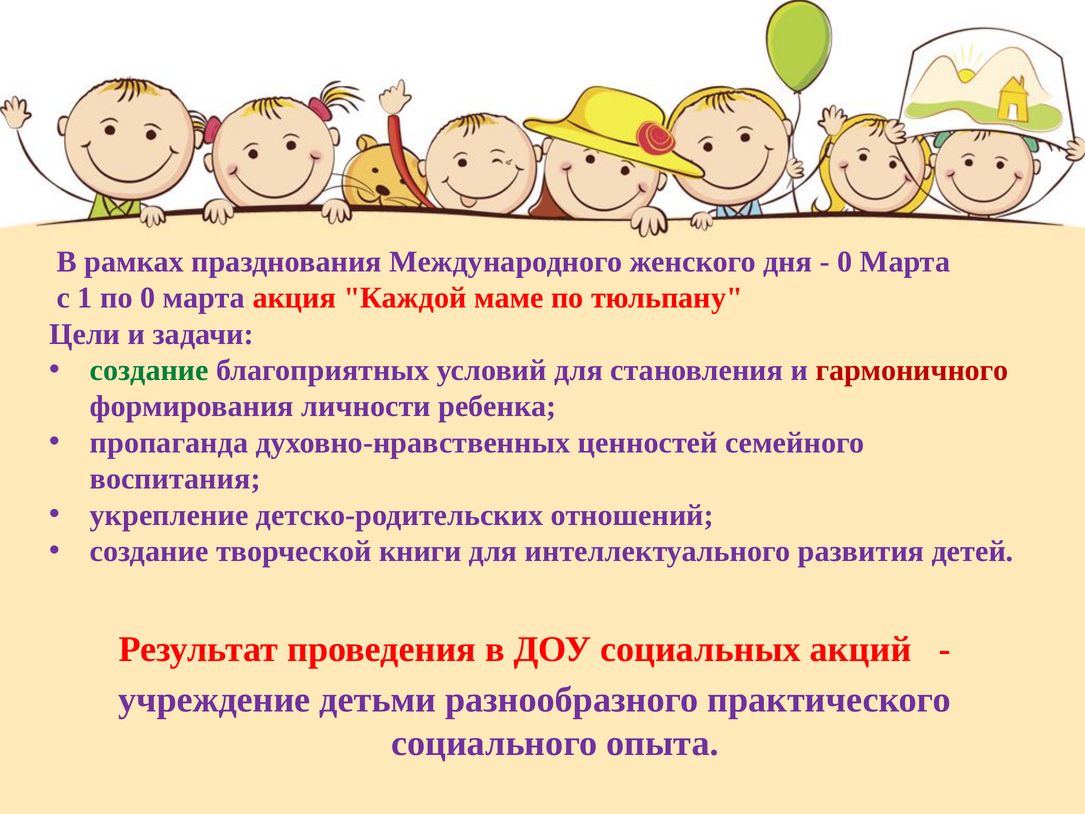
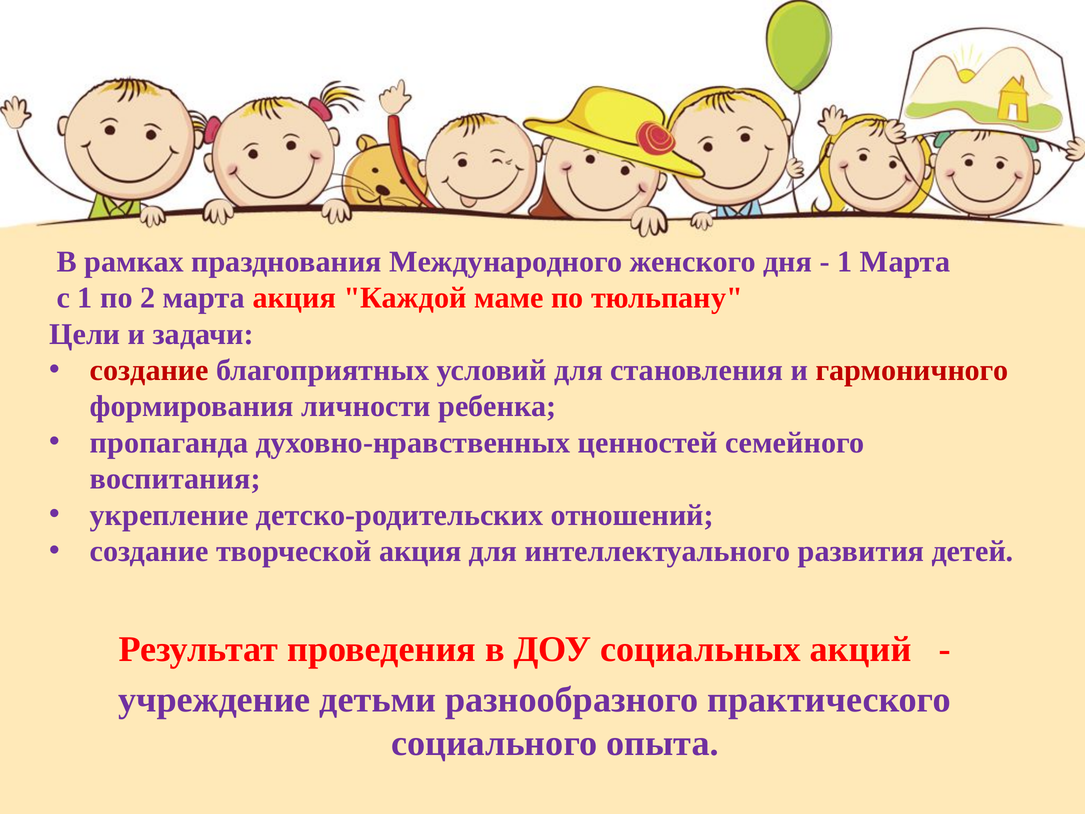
0: 0 -> 1 (845, 262)
по 0: 0 -> 2 (148, 298)
создание colour: green -> red (149, 370)
творческой книги: книги -> акция (420, 551)
